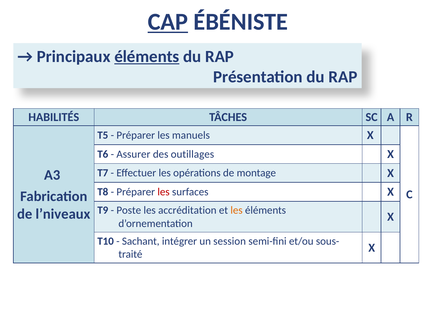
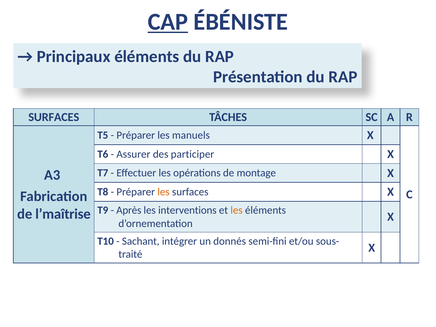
éléments underline: present -> none (147, 57)
HABILITÉS: HABILITÉS -> SURFACES (54, 117)
outillages: outillages -> participer (193, 154)
les colour: red -> orange (164, 192)
Poste: Poste -> Après (129, 210)
accréditation: accréditation -> interventions (187, 210)
l’niveaux: l’niveaux -> l’maîtrise (63, 214)
session: session -> donnés (230, 241)
